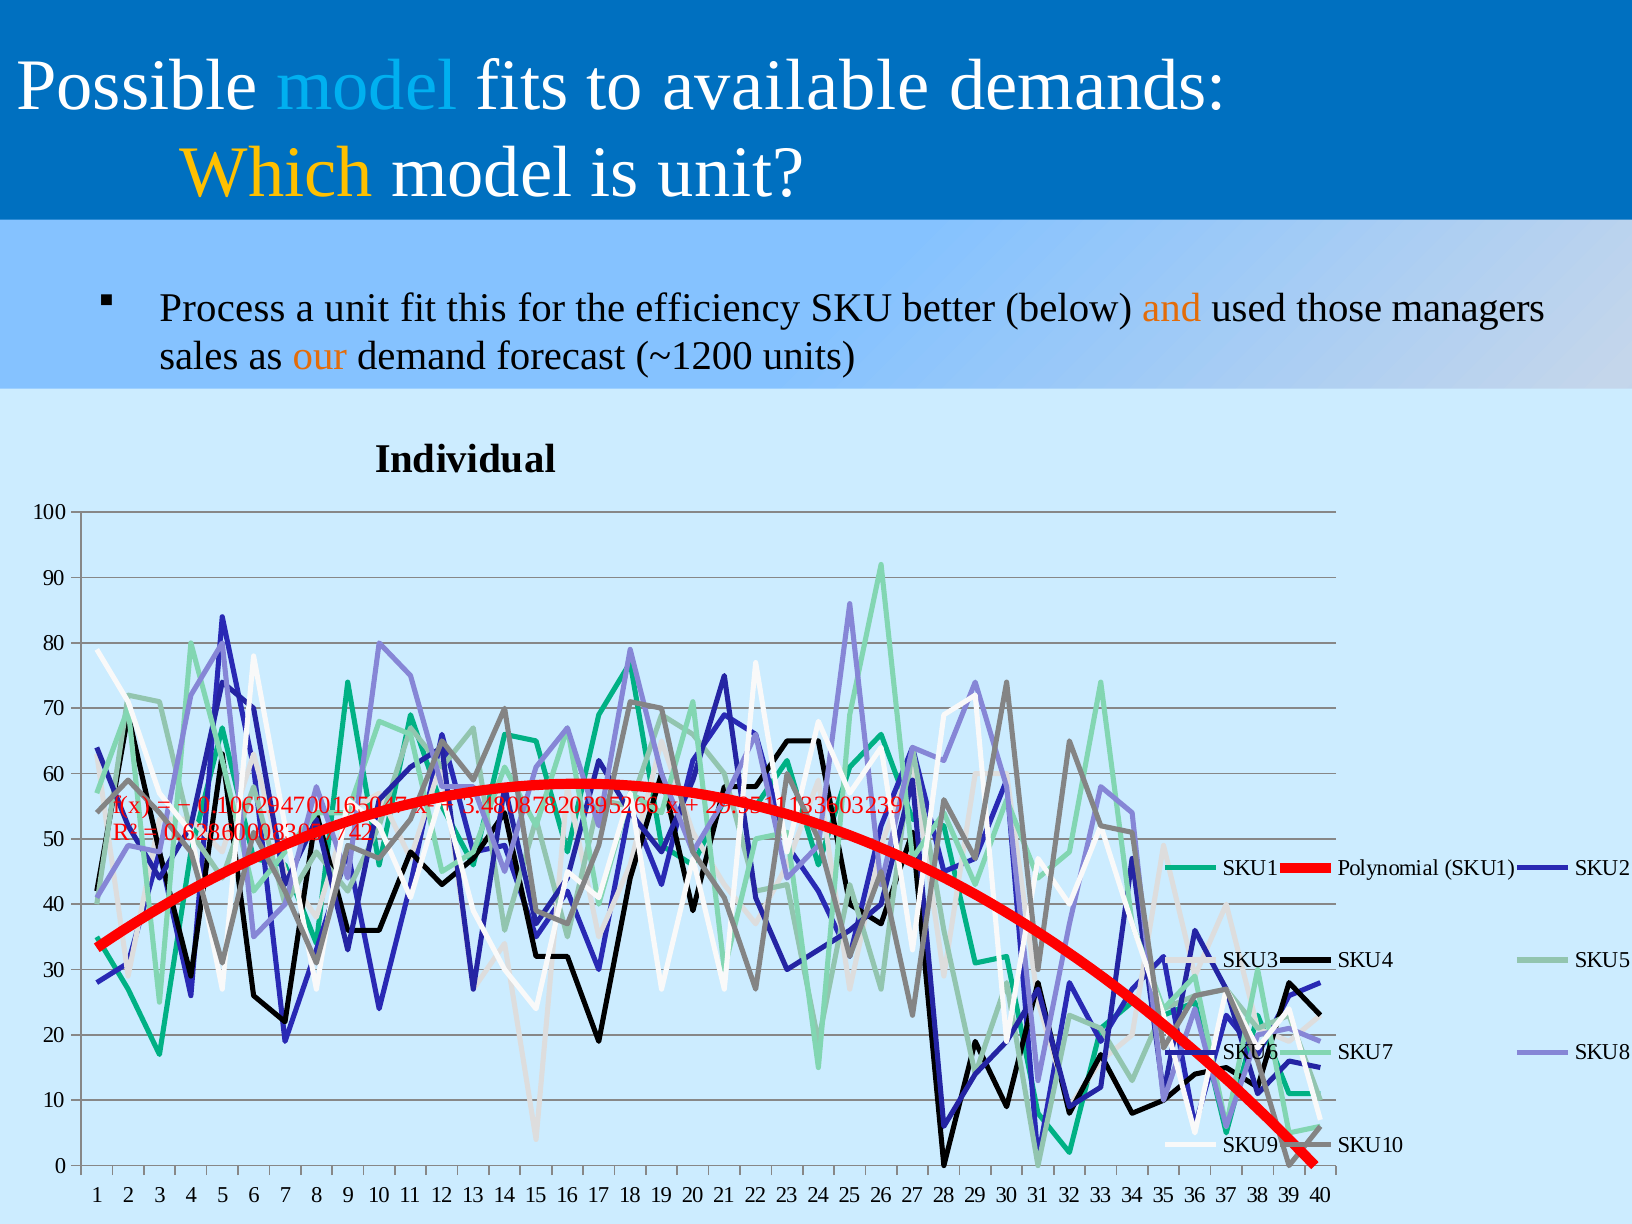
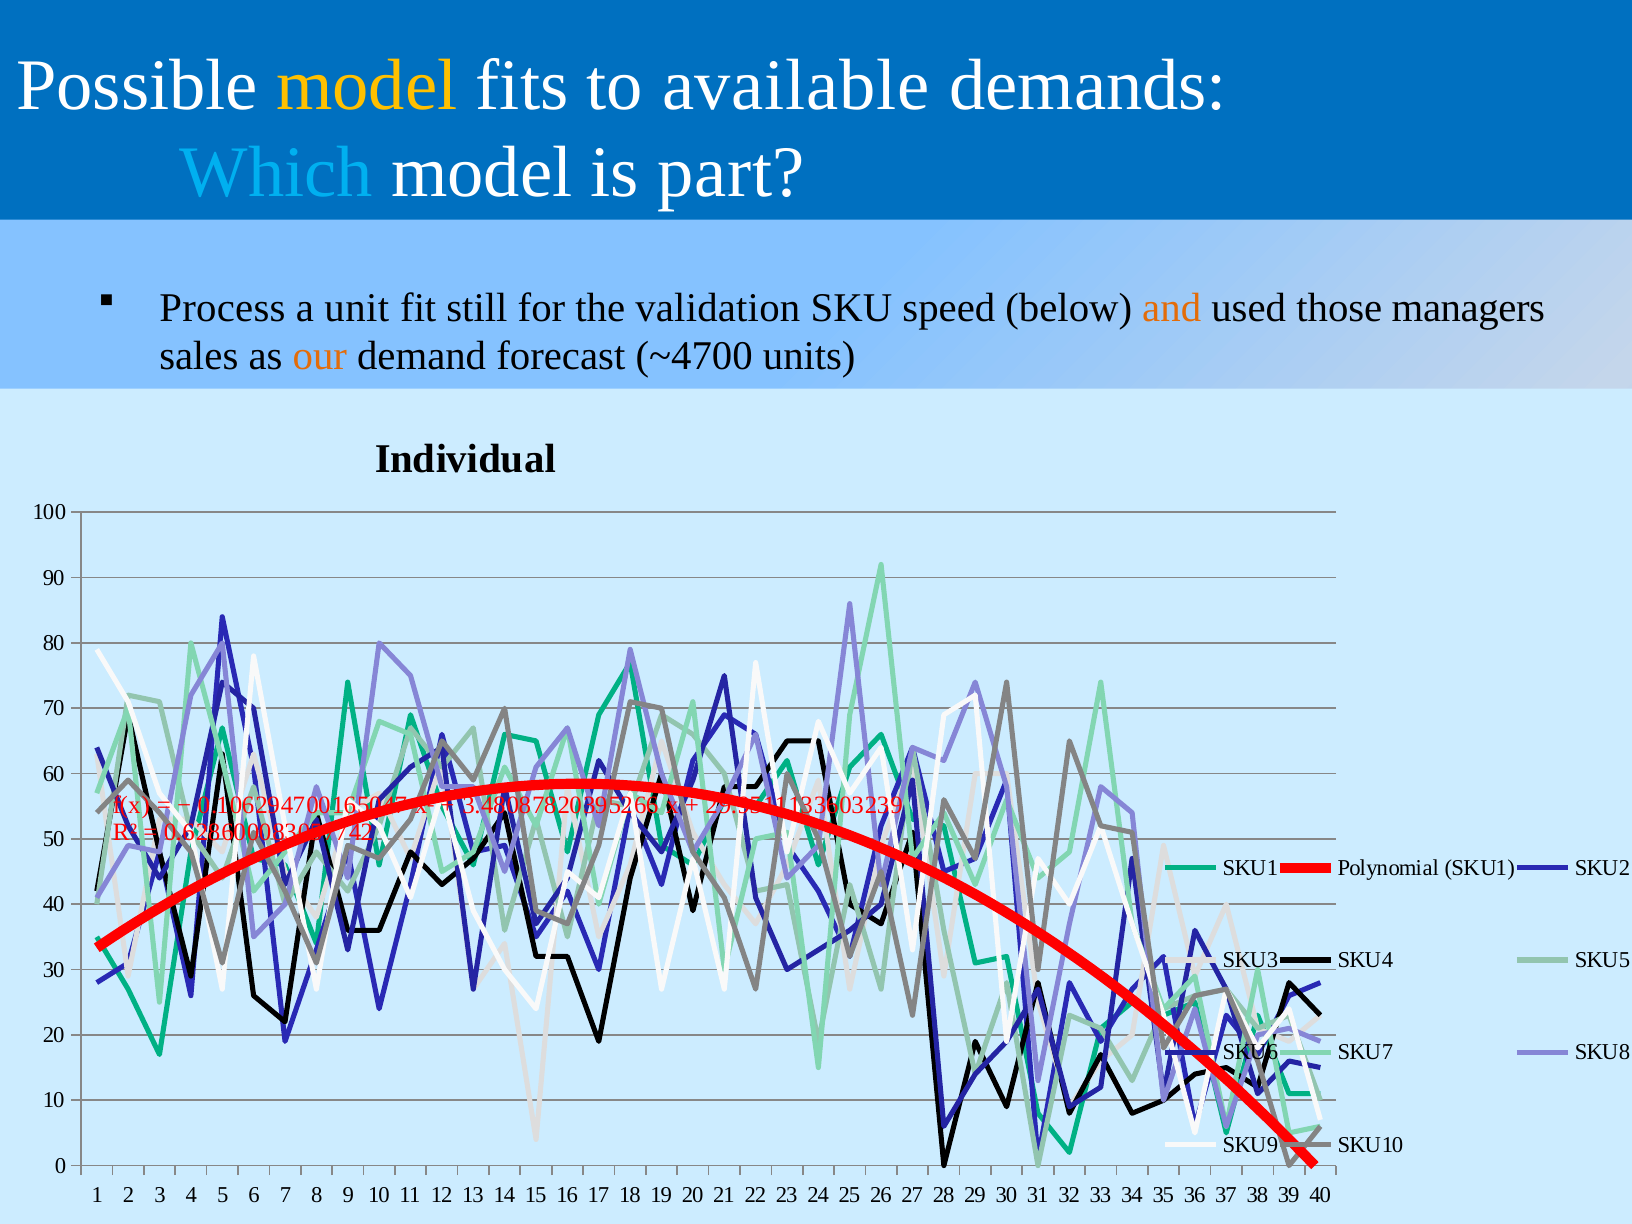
model colour: light blue -> yellow (367, 86)
Which colour: yellow -> light blue (276, 173)
is unit: unit -> part (731, 173)
this: this -> still (477, 308)
efficiency: efficiency -> validation (718, 308)
better: better -> speed (949, 308)
~1200: ~1200 -> ~4700 (694, 356)
